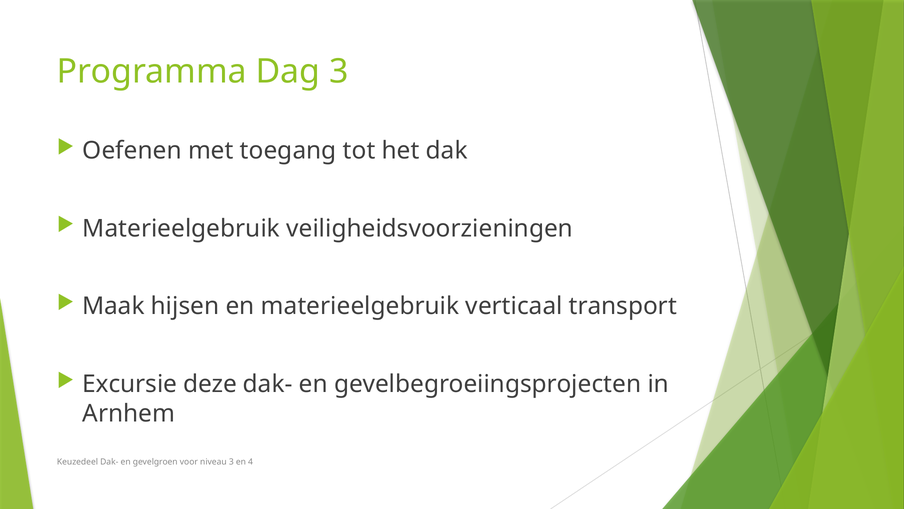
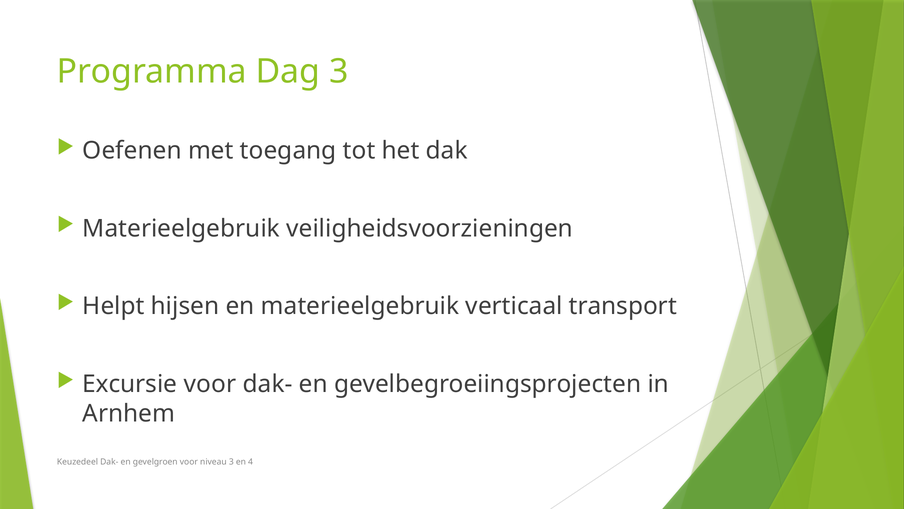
Maak: Maak -> Helpt (113, 306)
Excursie deze: deze -> voor (210, 384)
